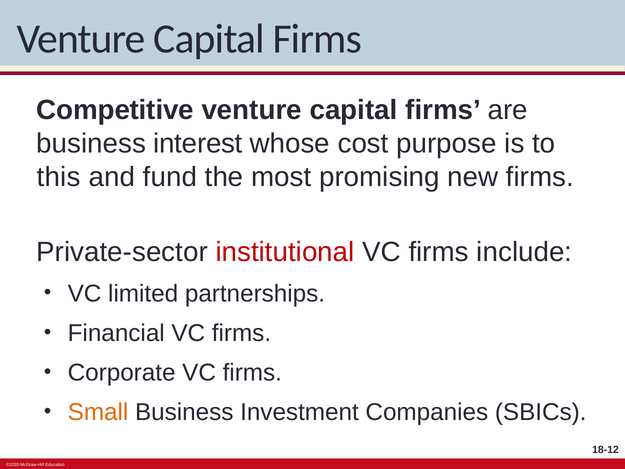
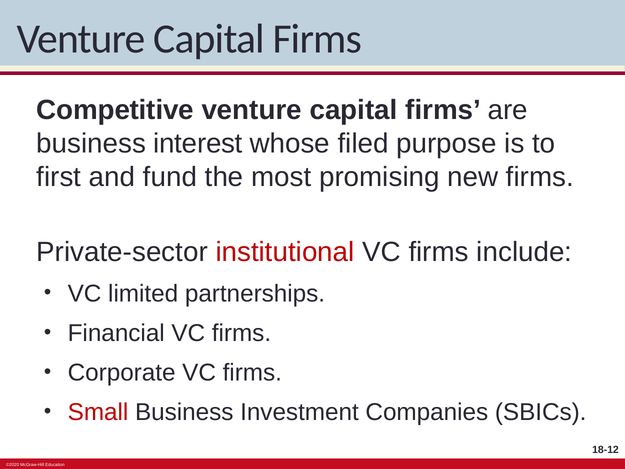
cost: cost -> filed (363, 144)
this: this -> first (59, 177)
Small colour: orange -> red (98, 412)
